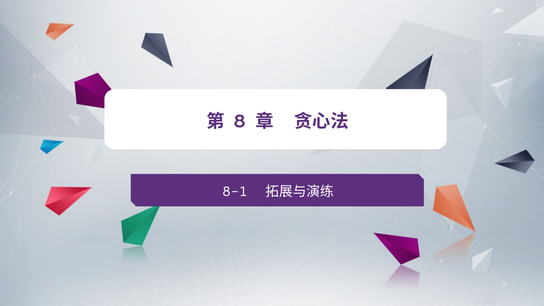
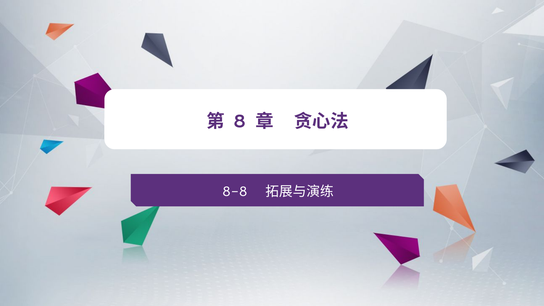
8-1: 8-1 -> 8-8 (235, 192)
